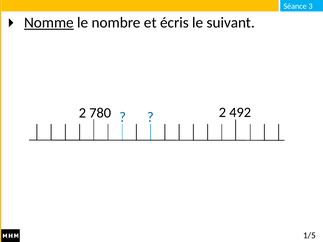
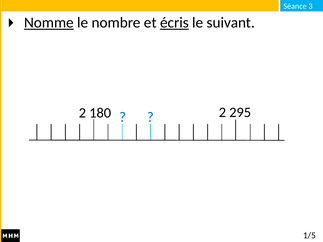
écris underline: none -> present (174, 23)
780: 780 -> 180 (100, 113)
492: 492 -> 295 (240, 112)
